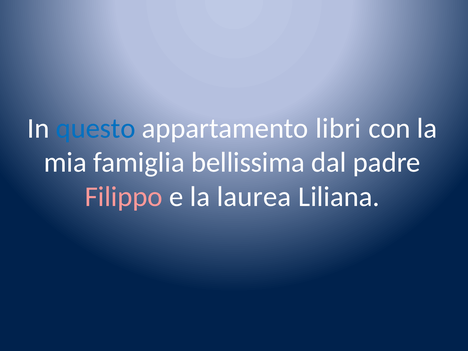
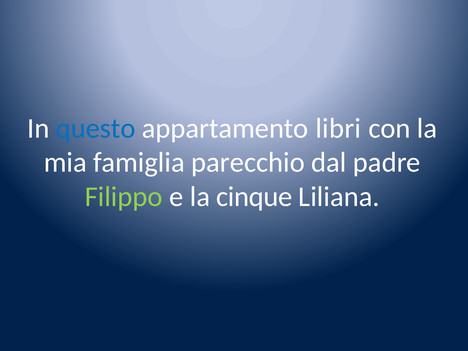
bellissima: bellissima -> parecchio (248, 163)
Filippo colour: pink -> light green (124, 197)
laurea: laurea -> cinque (254, 197)
